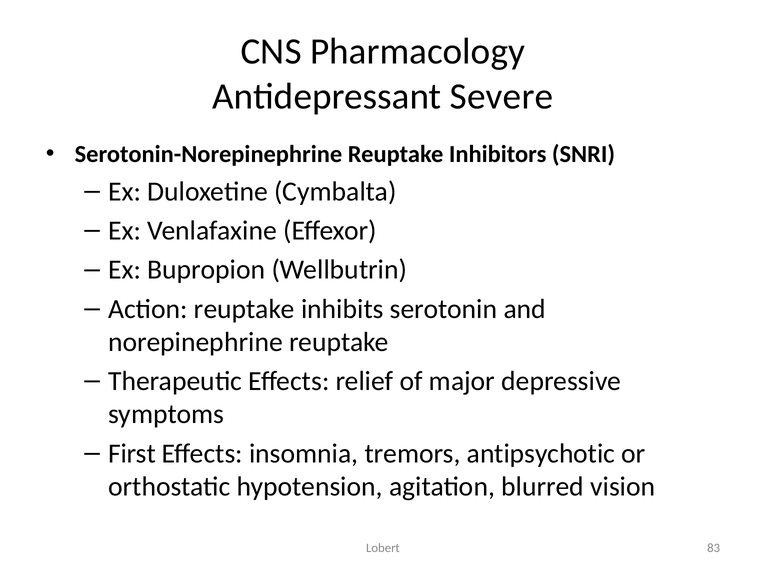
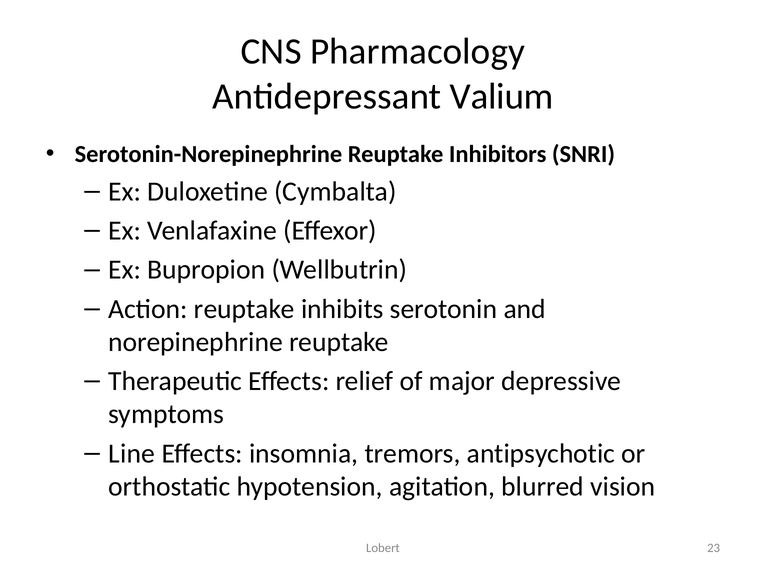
Severe: Severe -> Valium (502, 96)
First: First -> Line (132, 454)
83: 83 -> 23 (714, 549)
